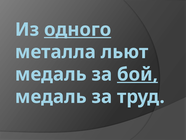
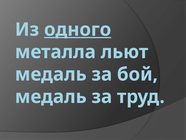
бой underline: present -> none (137, 74)
